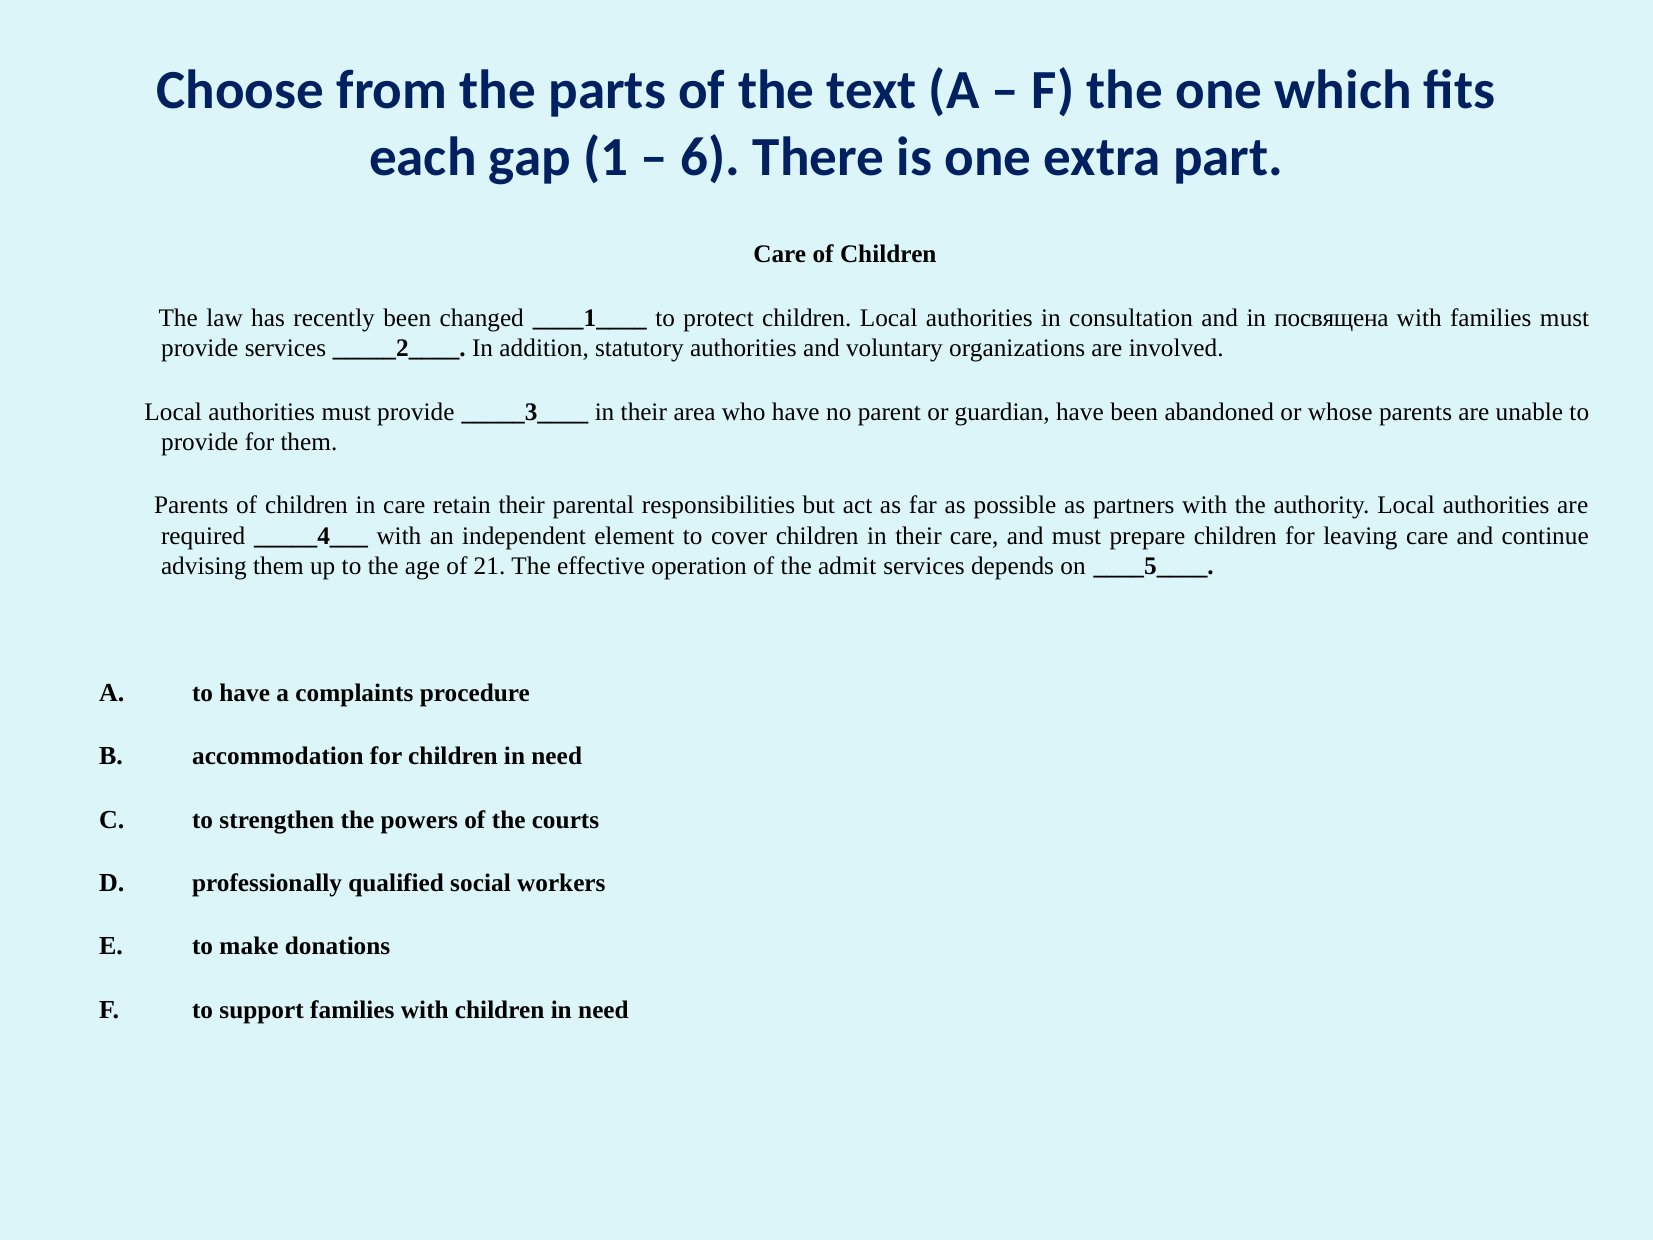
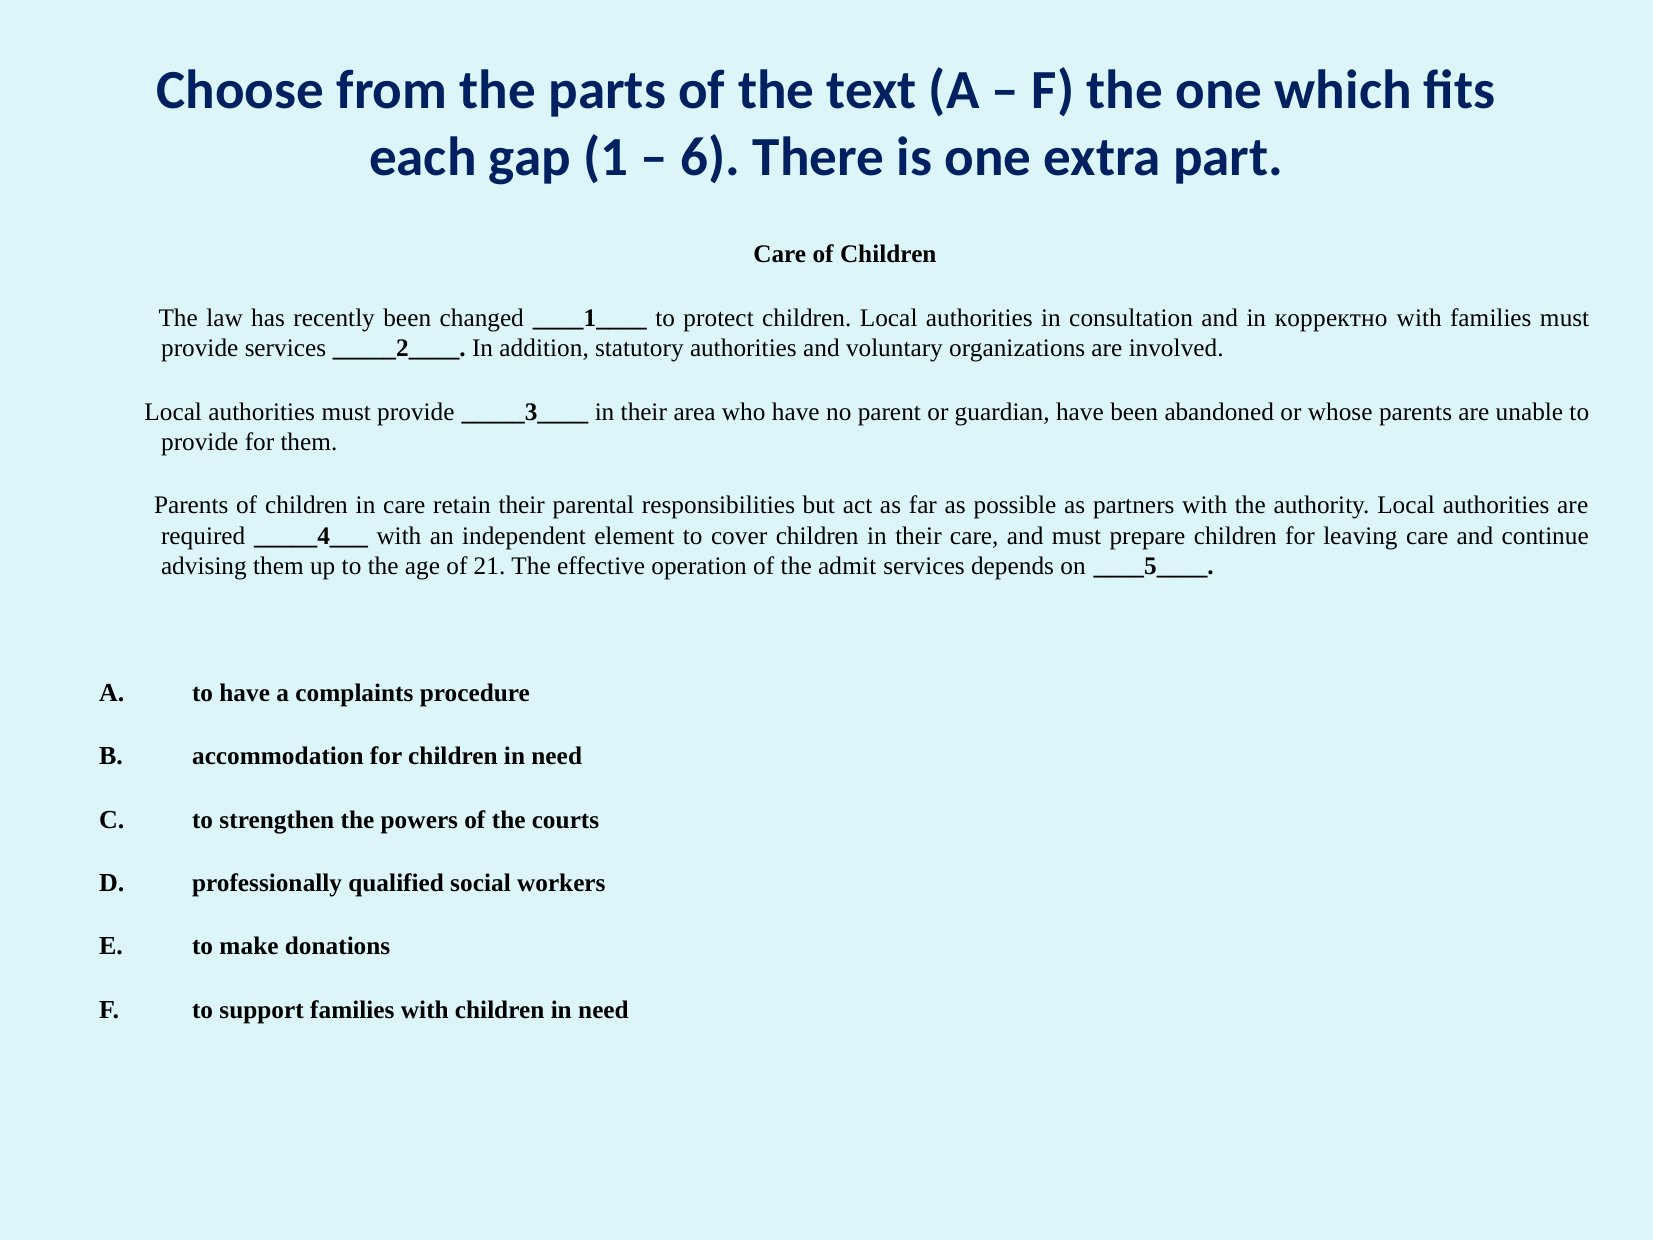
посвящена: посвящена -> корректно (1331, 318)
